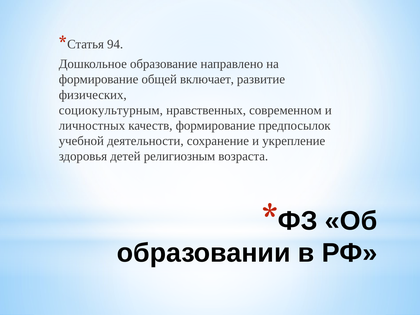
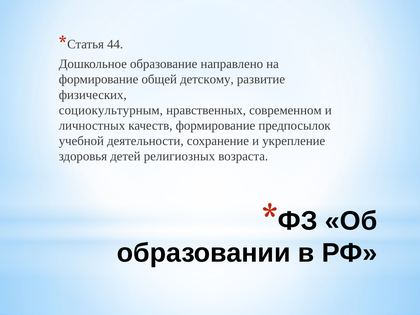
94: 94 -> 44 (115, 44)
включает: включает -> детскому (207, 79)
религиозным: религиозным -> религиозных (179, 156)
